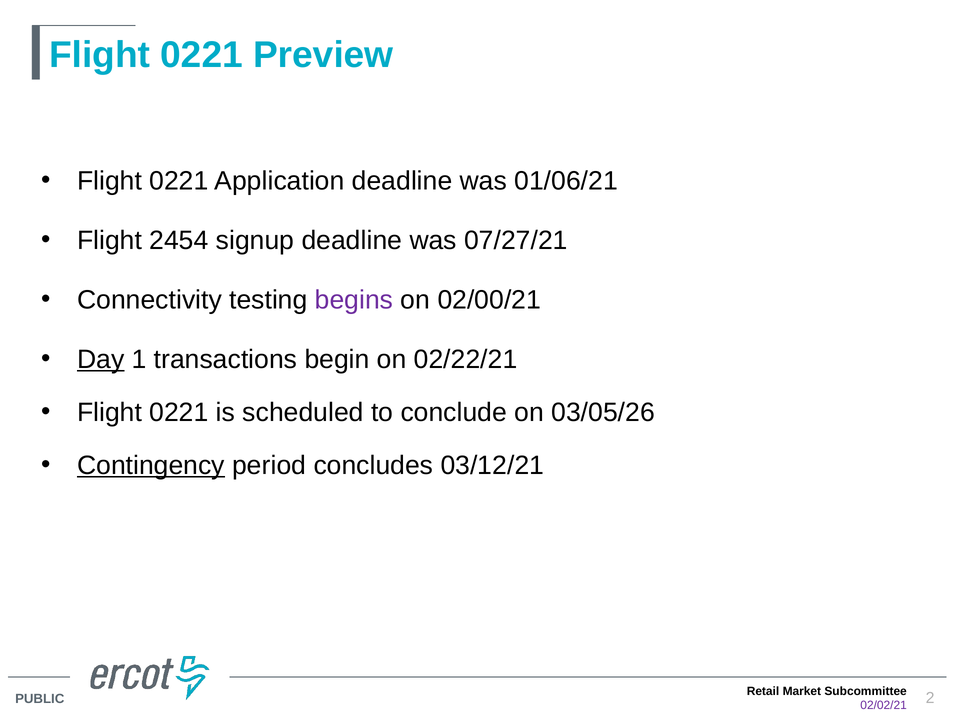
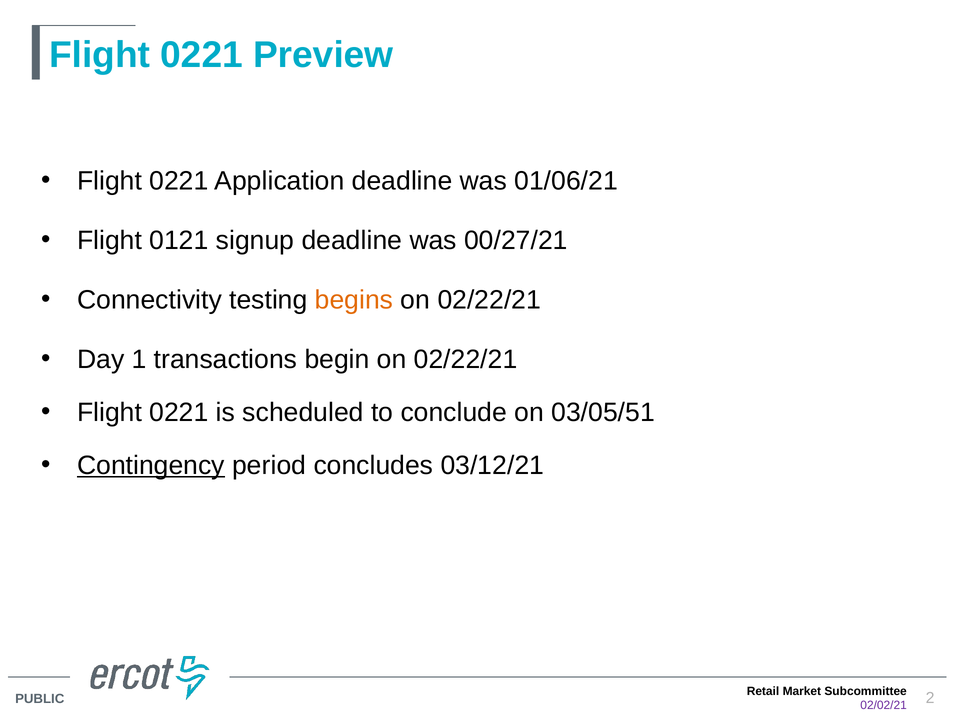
2454: 2454 -> 0121 (179, 240)
07/27/21: 07/27/21 -> 00/27/21 (516, 240)
begins colour: purple -> orange (354, 300)
02/00/21: 02/00/21 -> 02/22/21 (489, 300)
Day underline: present -> none (101, 359)
03/05/26: 03/05/26 -> 03/05/51 (603, 412)
